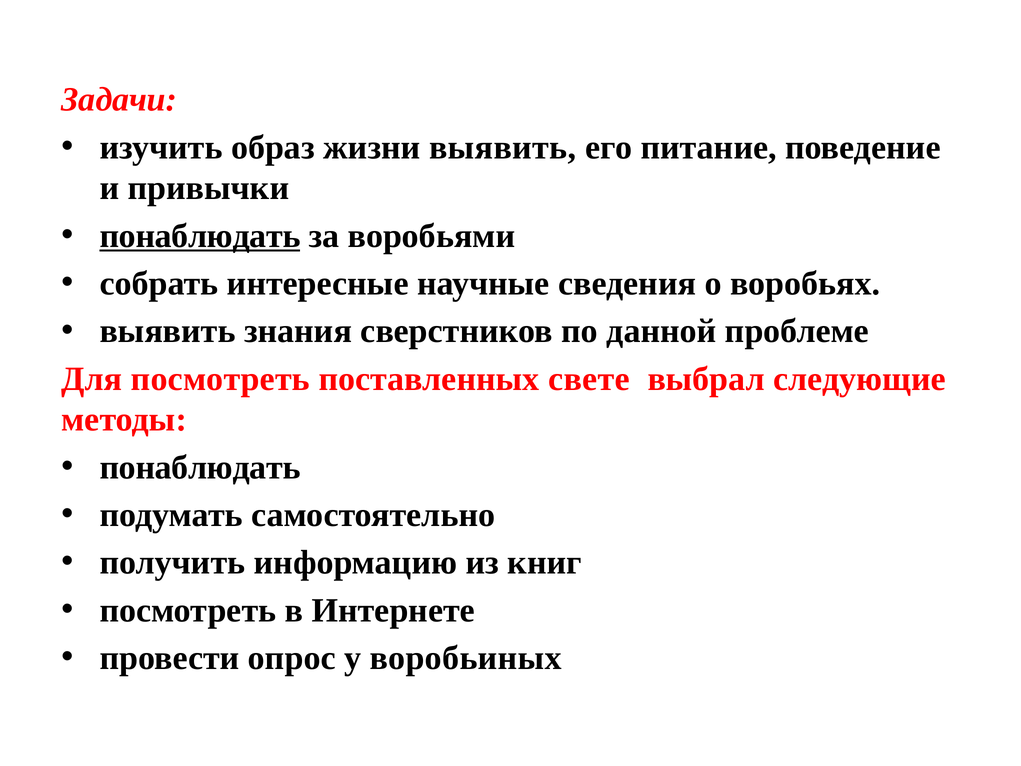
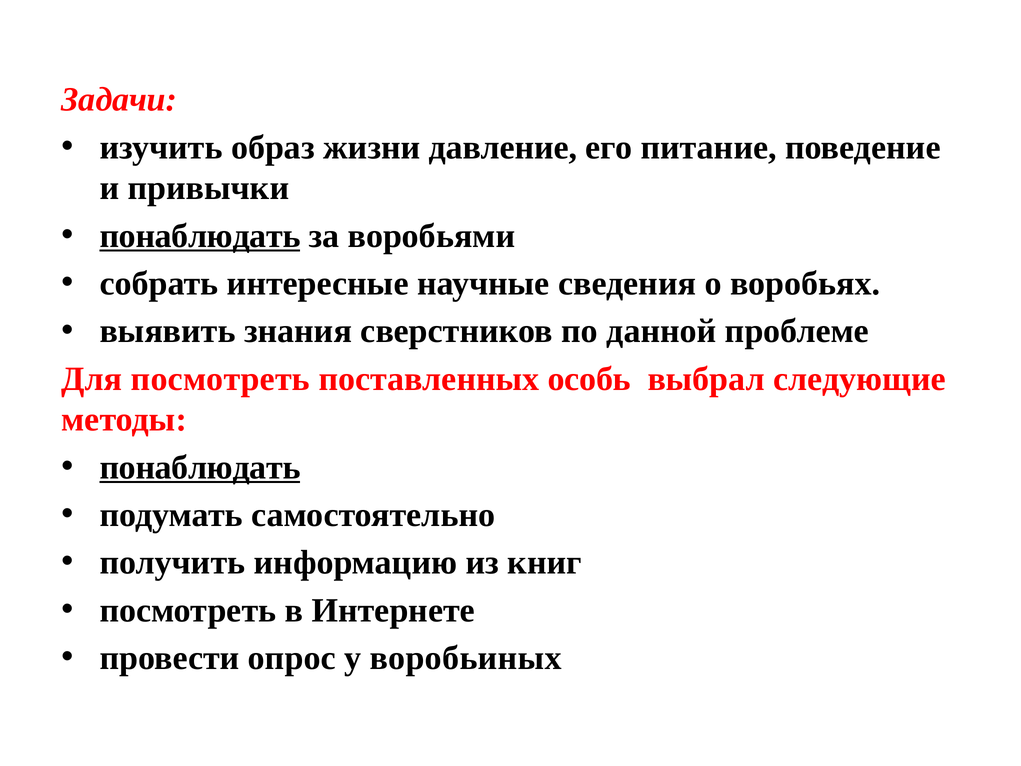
жизни выявить: выявить -> давление (503, 147)
свете: свете -> особь (589, 379)
понаблюдать underline: none -> present (200, 467)
